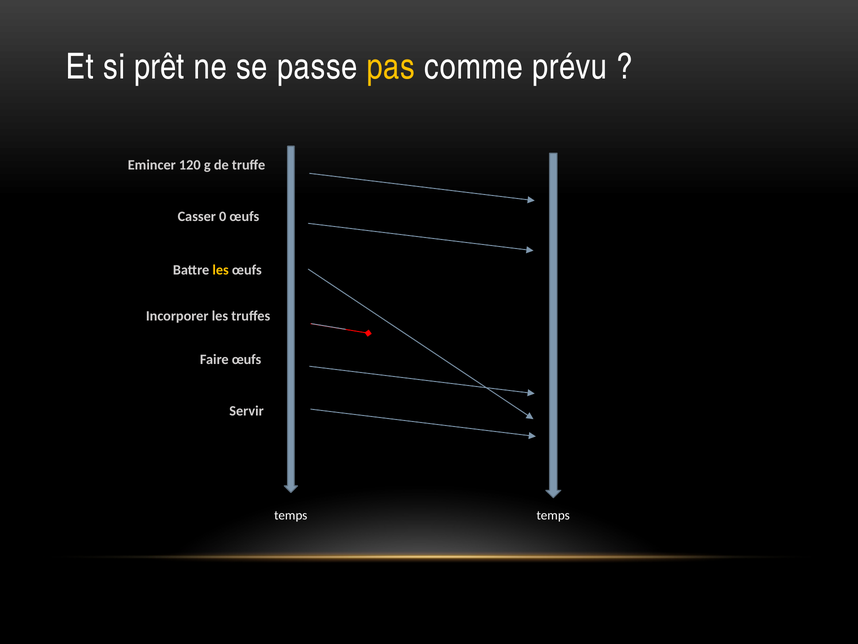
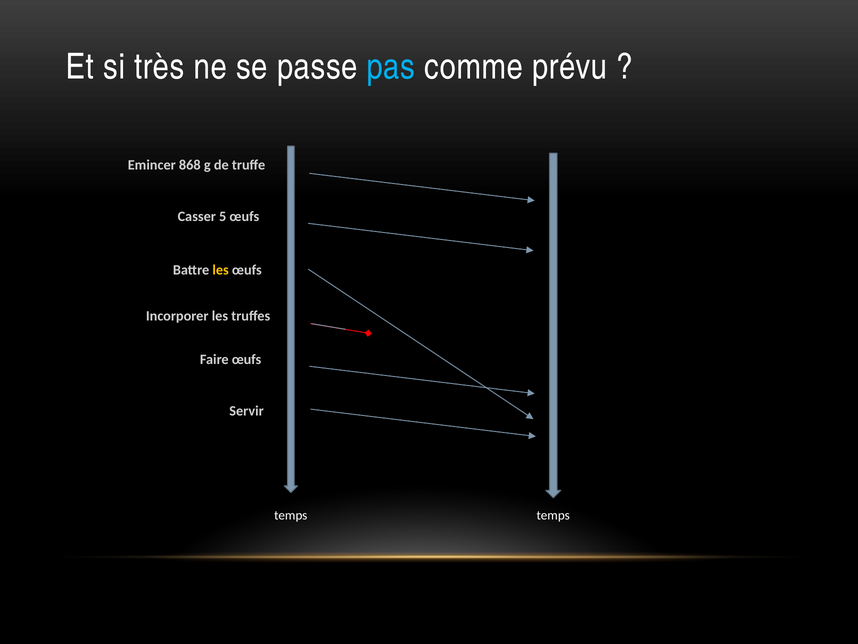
prêt: prêt -> très (159, 67)
pas colour: yellow -> light blue (391, 67)
120: 120 -> 868 (190, 165)
0: 0 -> 5 (223, 217)
